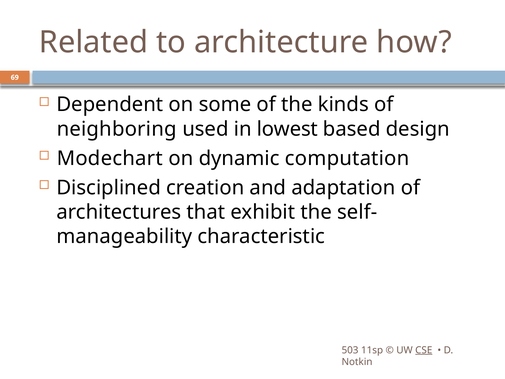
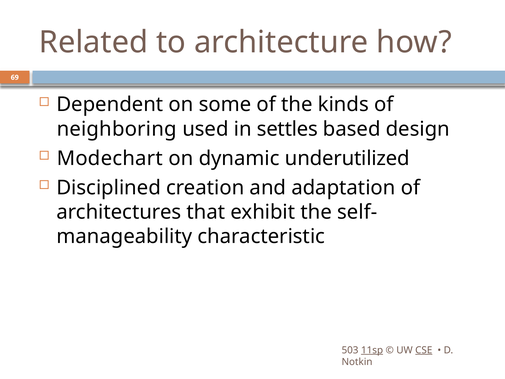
lowest: lowest -> settles (287, 129)
computation: computation -> underutilized (347, 158)
11sp underline: none -> present (372, 350)
